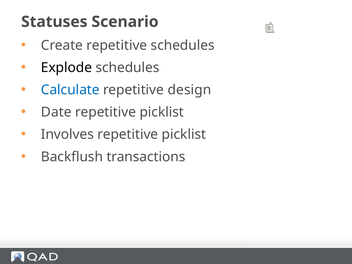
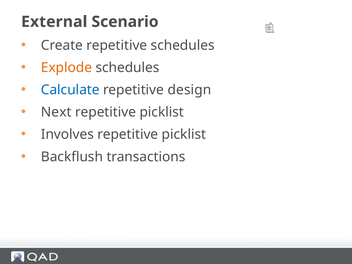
Statuses: Statuses -> External (54, 22)
Explode colour: black -> orange (66, 68)
Date: Date -> Next (56, 112)
